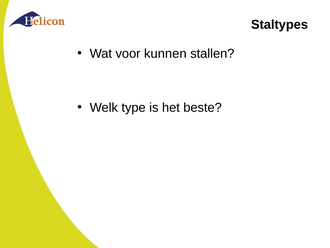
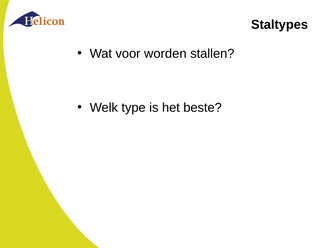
kunnen: kunnen -> worden (165, 53)
